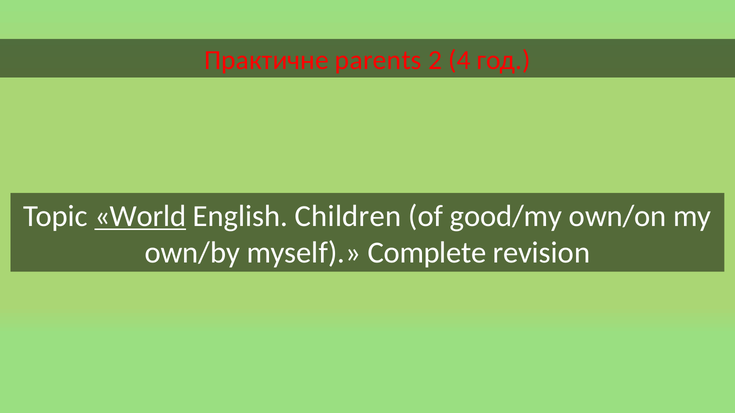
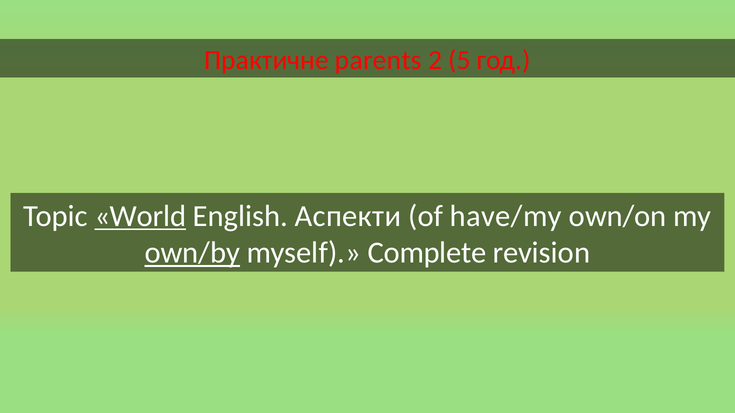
4: 4 -> 5 (460, 60)
Children: Children -> Аспекти (348, 216)
good/my: good/my -> have/my (506, 216)
own/by underline: none -> present (192, 253)
